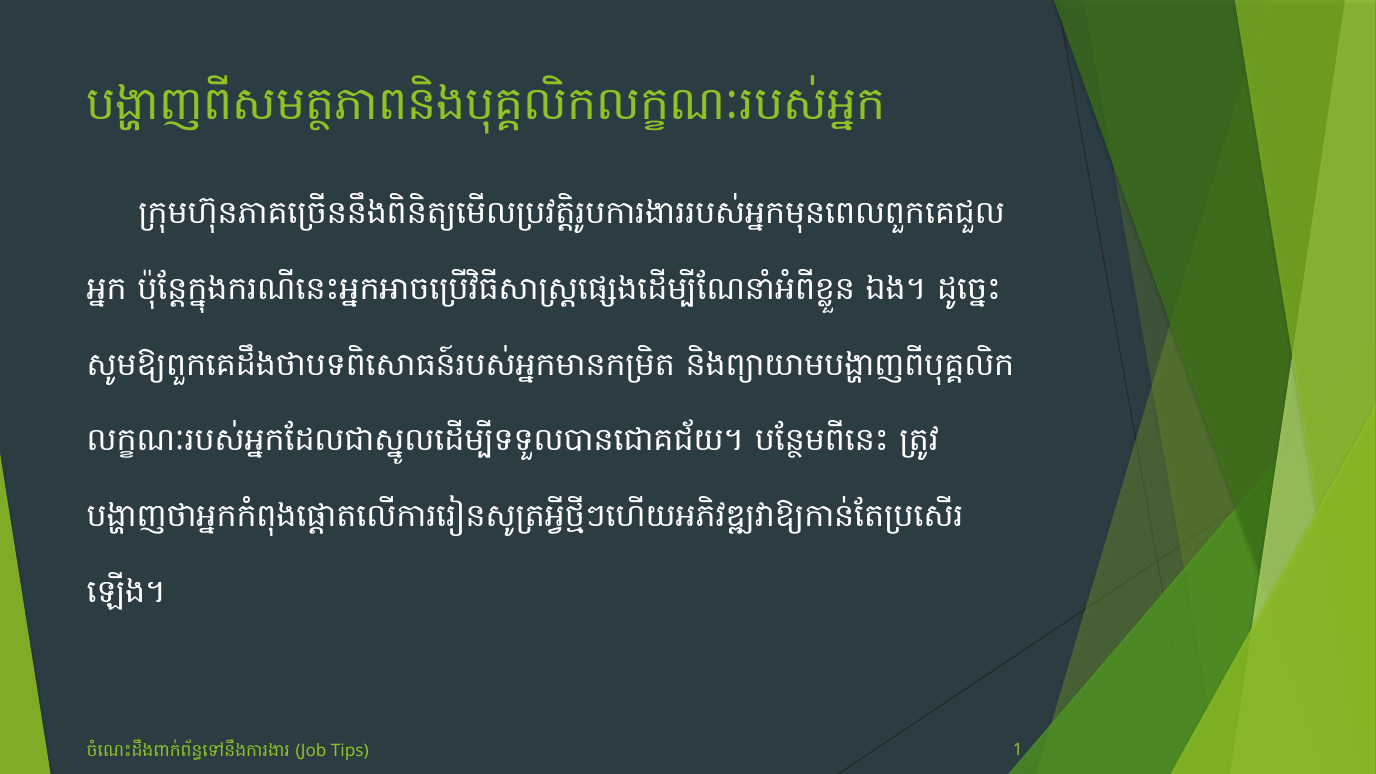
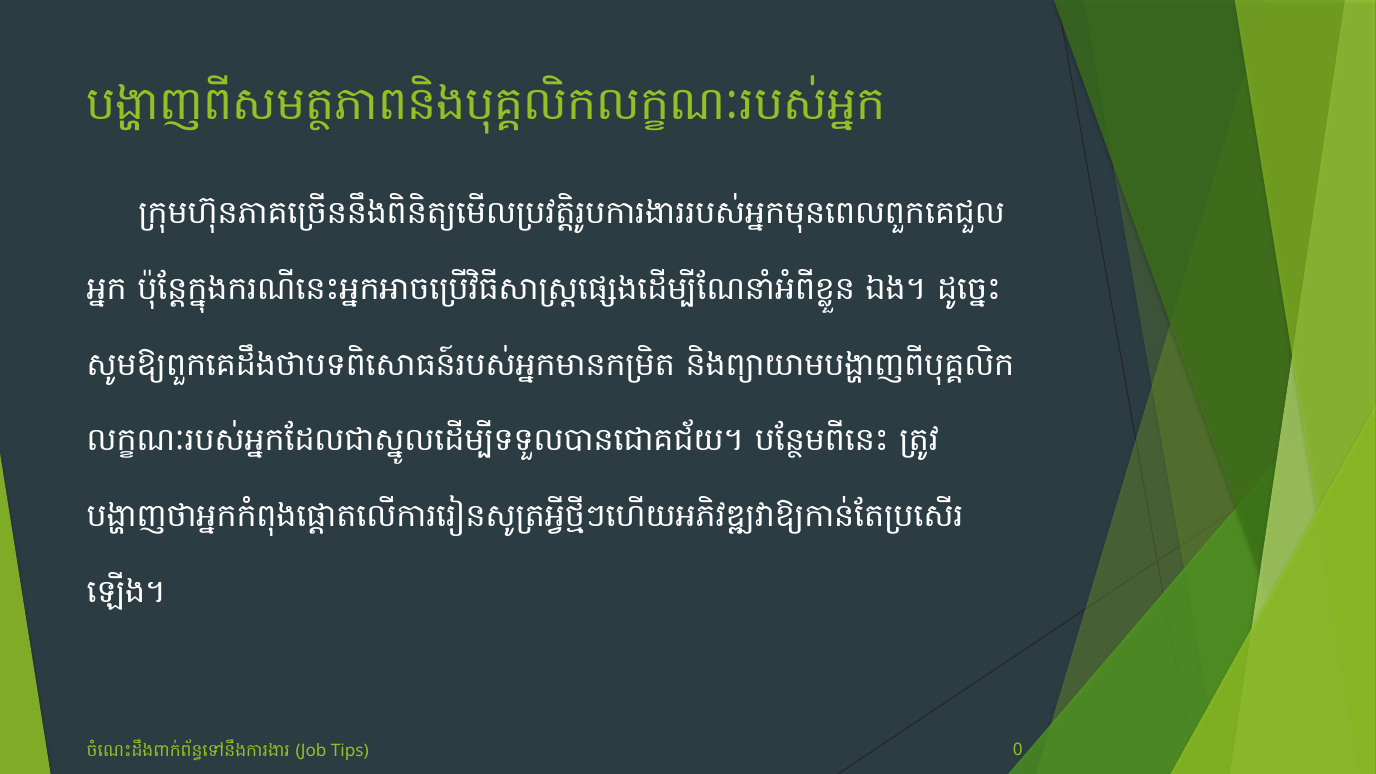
1: 1 -> 0 (1018, 749)
